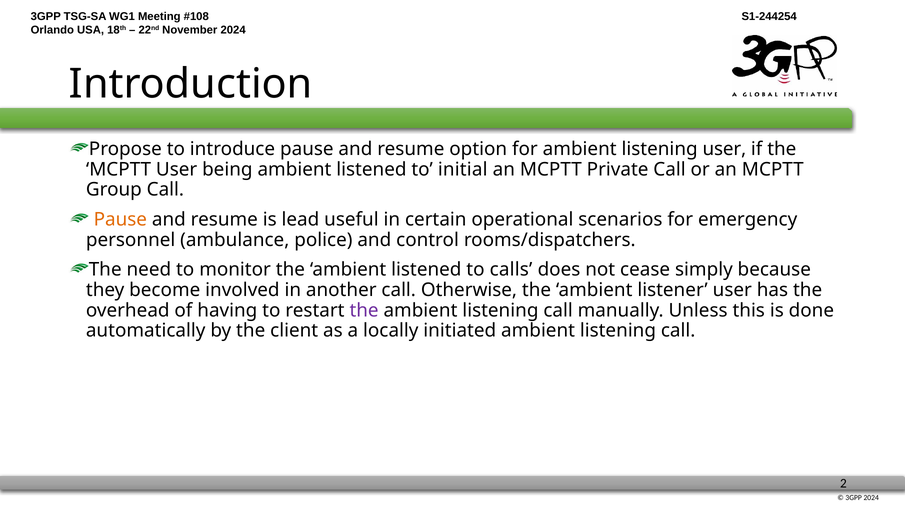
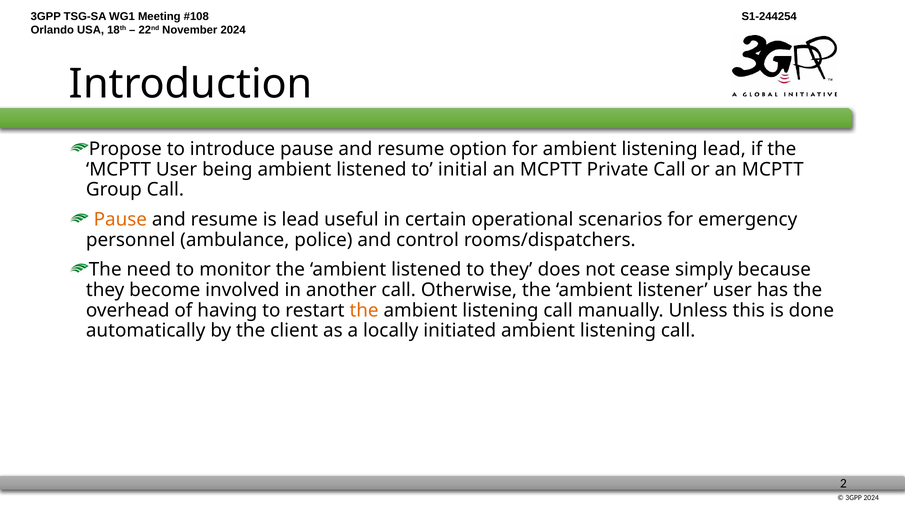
listening user: user -> lead (724, 149)
to calls: calls -> they (511, 270)
the colour: purple -> orange (364, 310)
